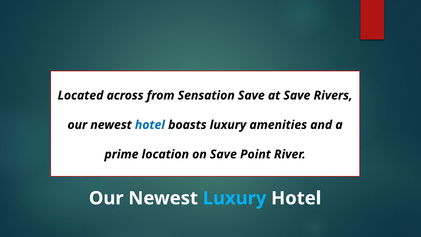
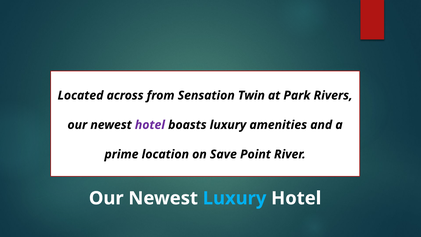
Sensation Save: Save -> Twin (251, 95)
at Save: Save -> Park (297, 95)
hotel colour: blue -> purple (150, 125)
